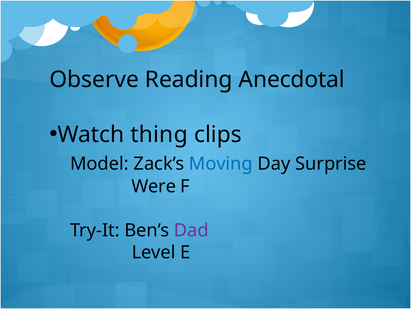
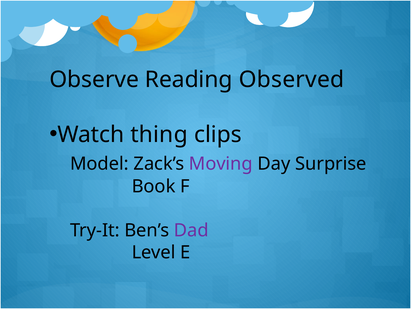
Anecdotal: Anecdotal -> Observed (292, 80)
Moving colour: blue -> purple (221, 163)
Were: Were -> Book (154, 186)
